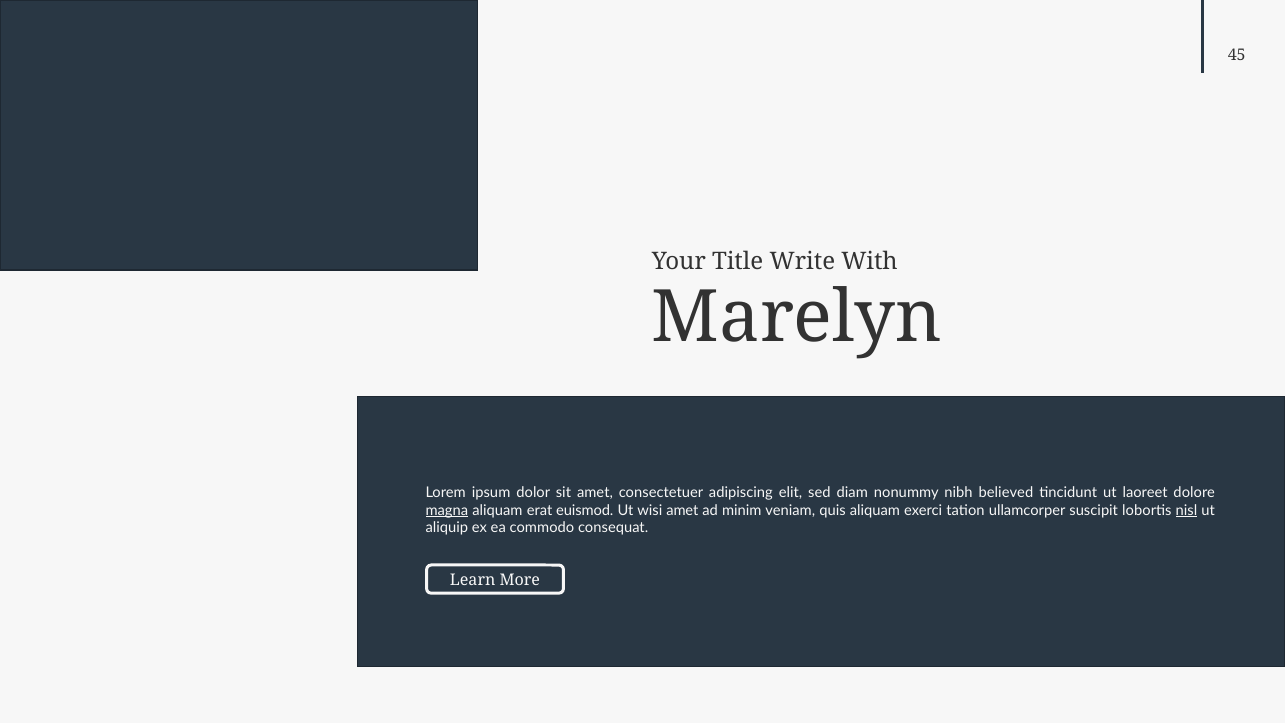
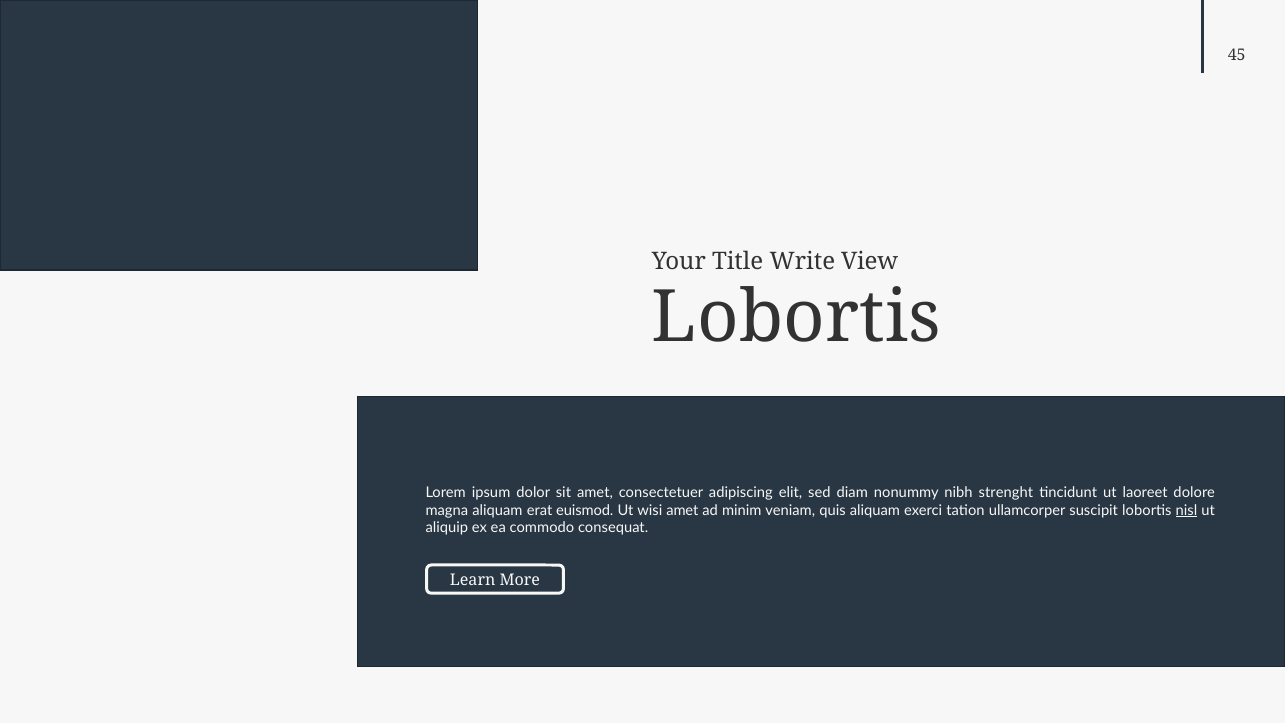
With: With -> View (870, 262)
Marelyn: Marelyn -> Lobortis (797, 317)
believed: believed -> strenght (1006, 492)
magna underline: present -> none (447, 510)
